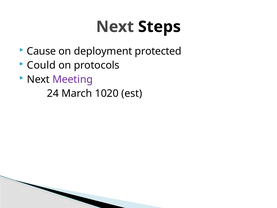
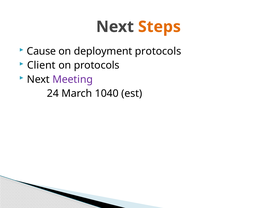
Steps colour: black -> orange (159, 27)
deployment protected: protected -> protocols (158, 51)
Could: Could -> Client (41, 65)
1020: 1020 -> 1040 (107, 93)
